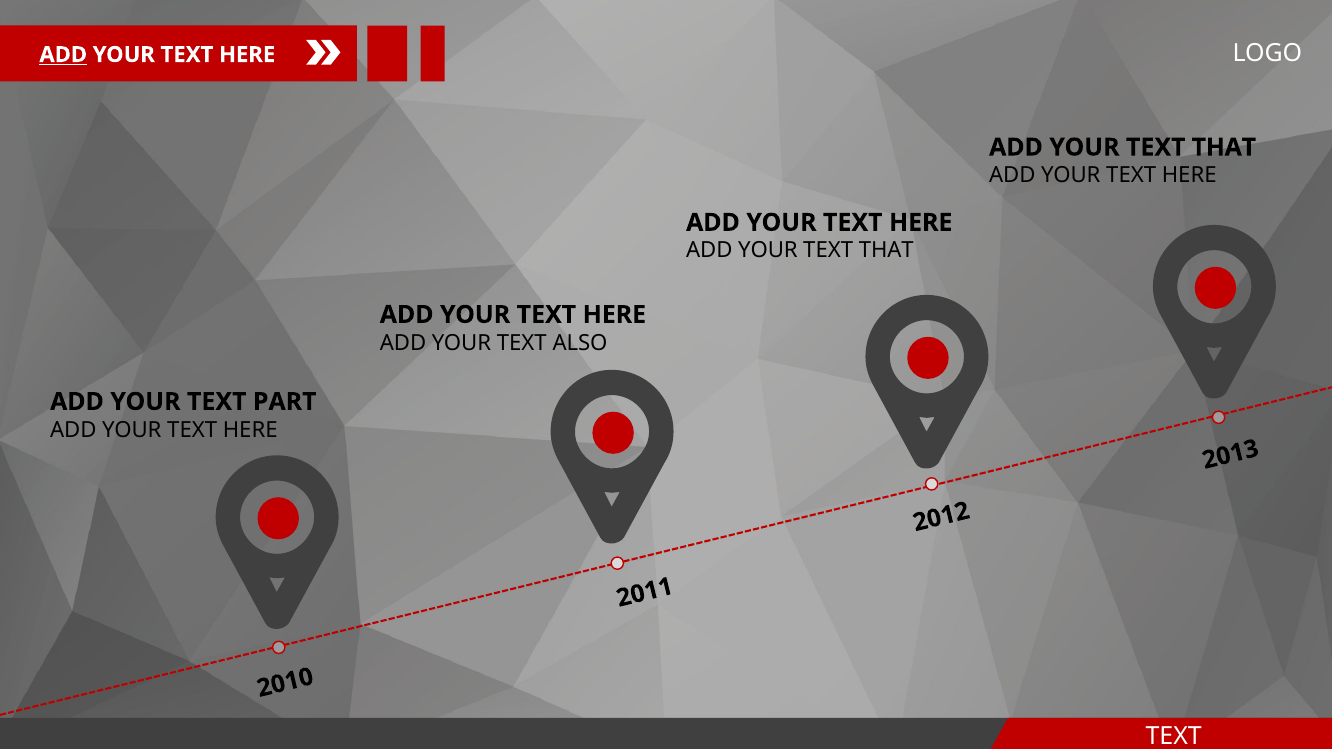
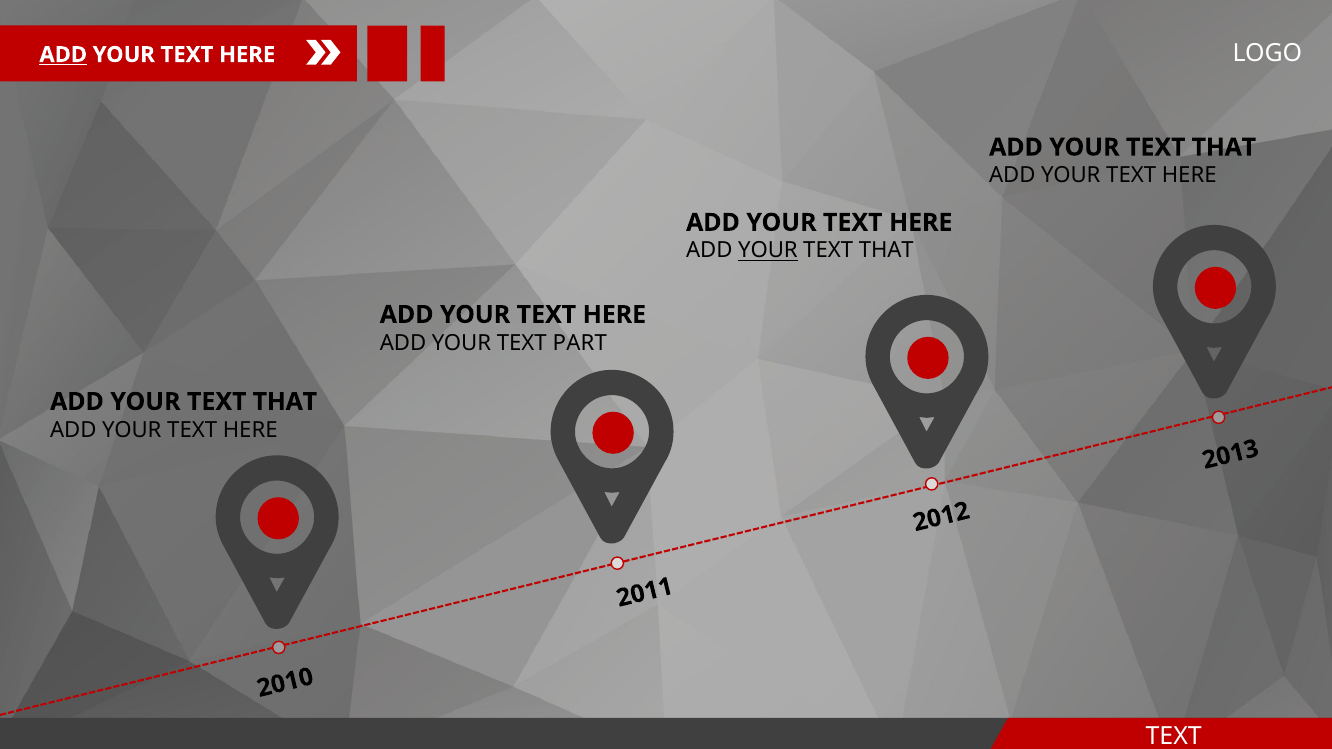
YOUR underline: none -> present (768, 251)
ALSO: ALSO -> PART (580, 343)
PART: PART -> THAT (285, 402)
